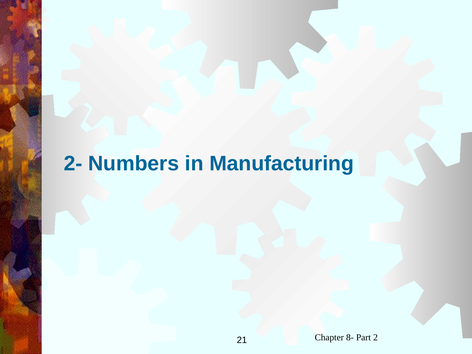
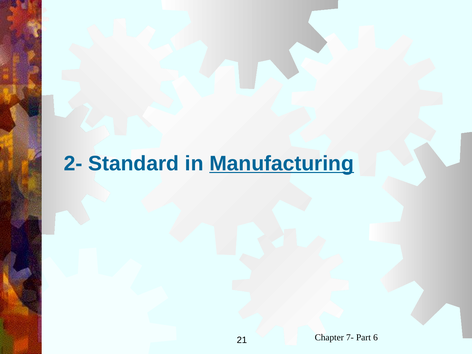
Numbers: Numbers -> Standard (134, 163)
Manufacturing underline: none -> present (282, 163)
8-: 8- -> 7- (350, 338)
2: 2 -> 6 (376, 338)
